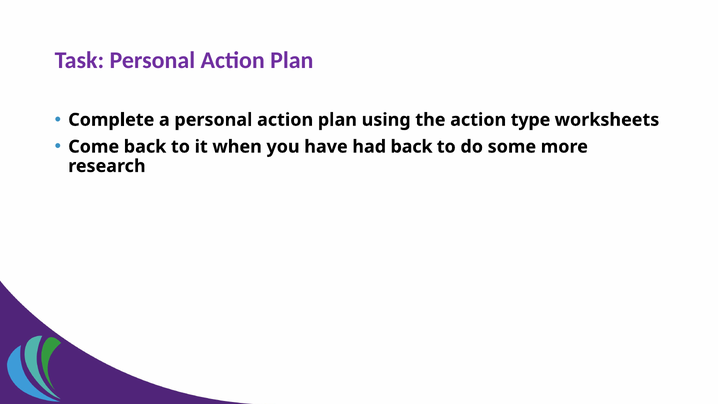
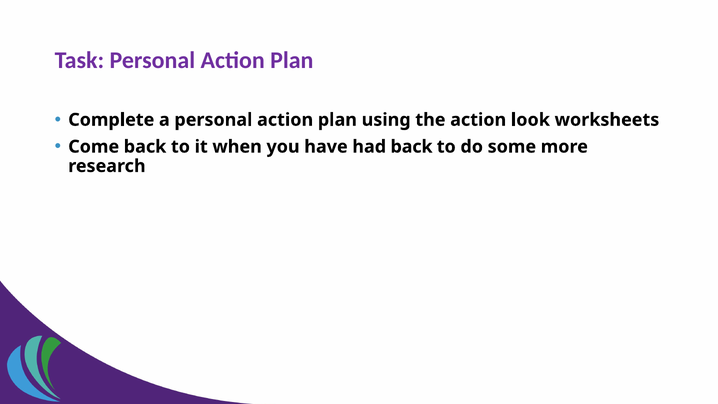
type: type -> look (530, 120)
